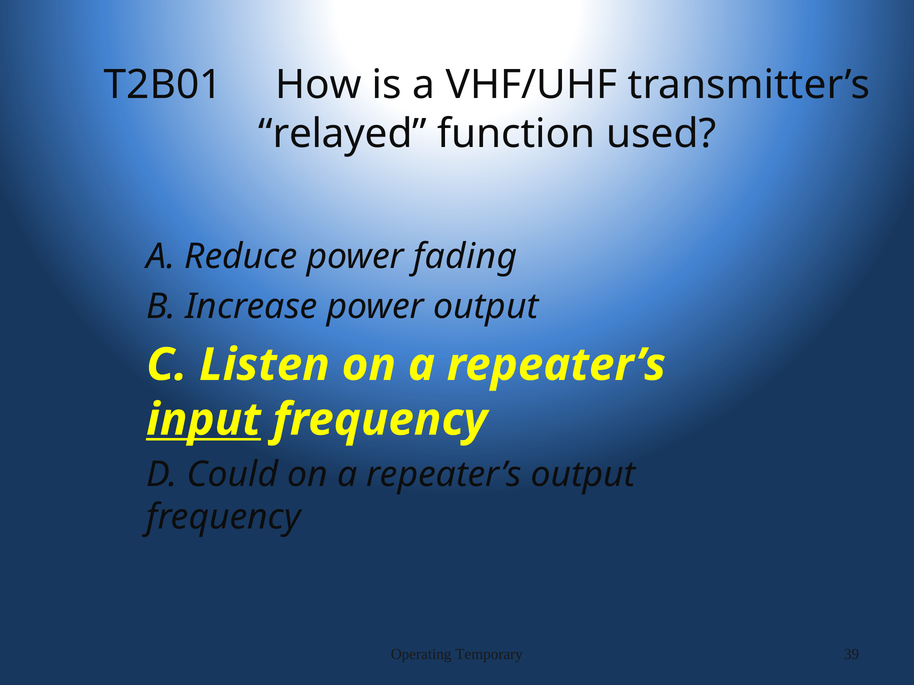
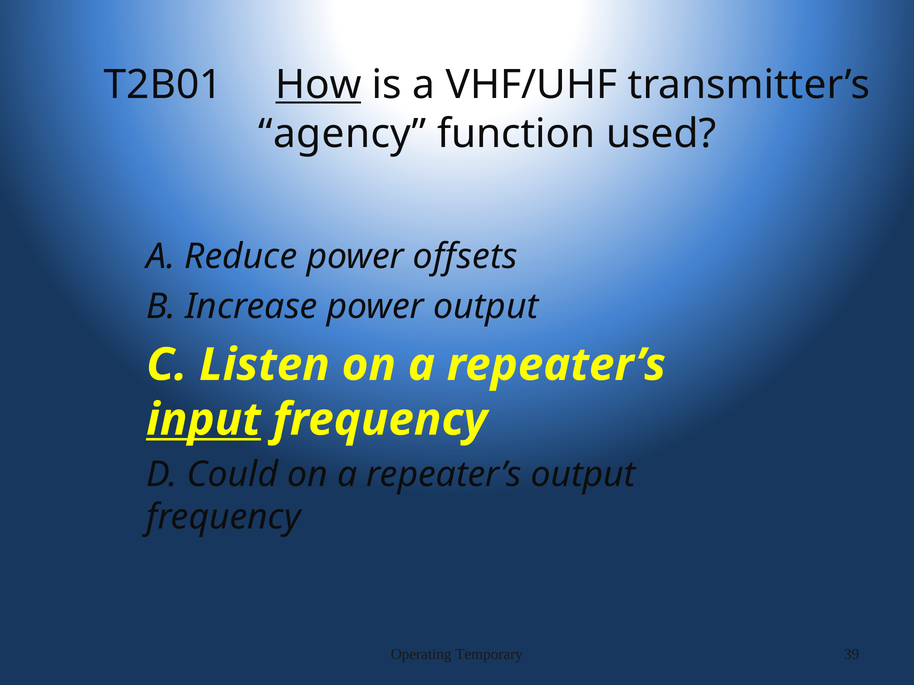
How underline: none -> present (318, 85)
relayed: relayed -> agency (342, 134)
fading: fading -> offsets (465, 257)
